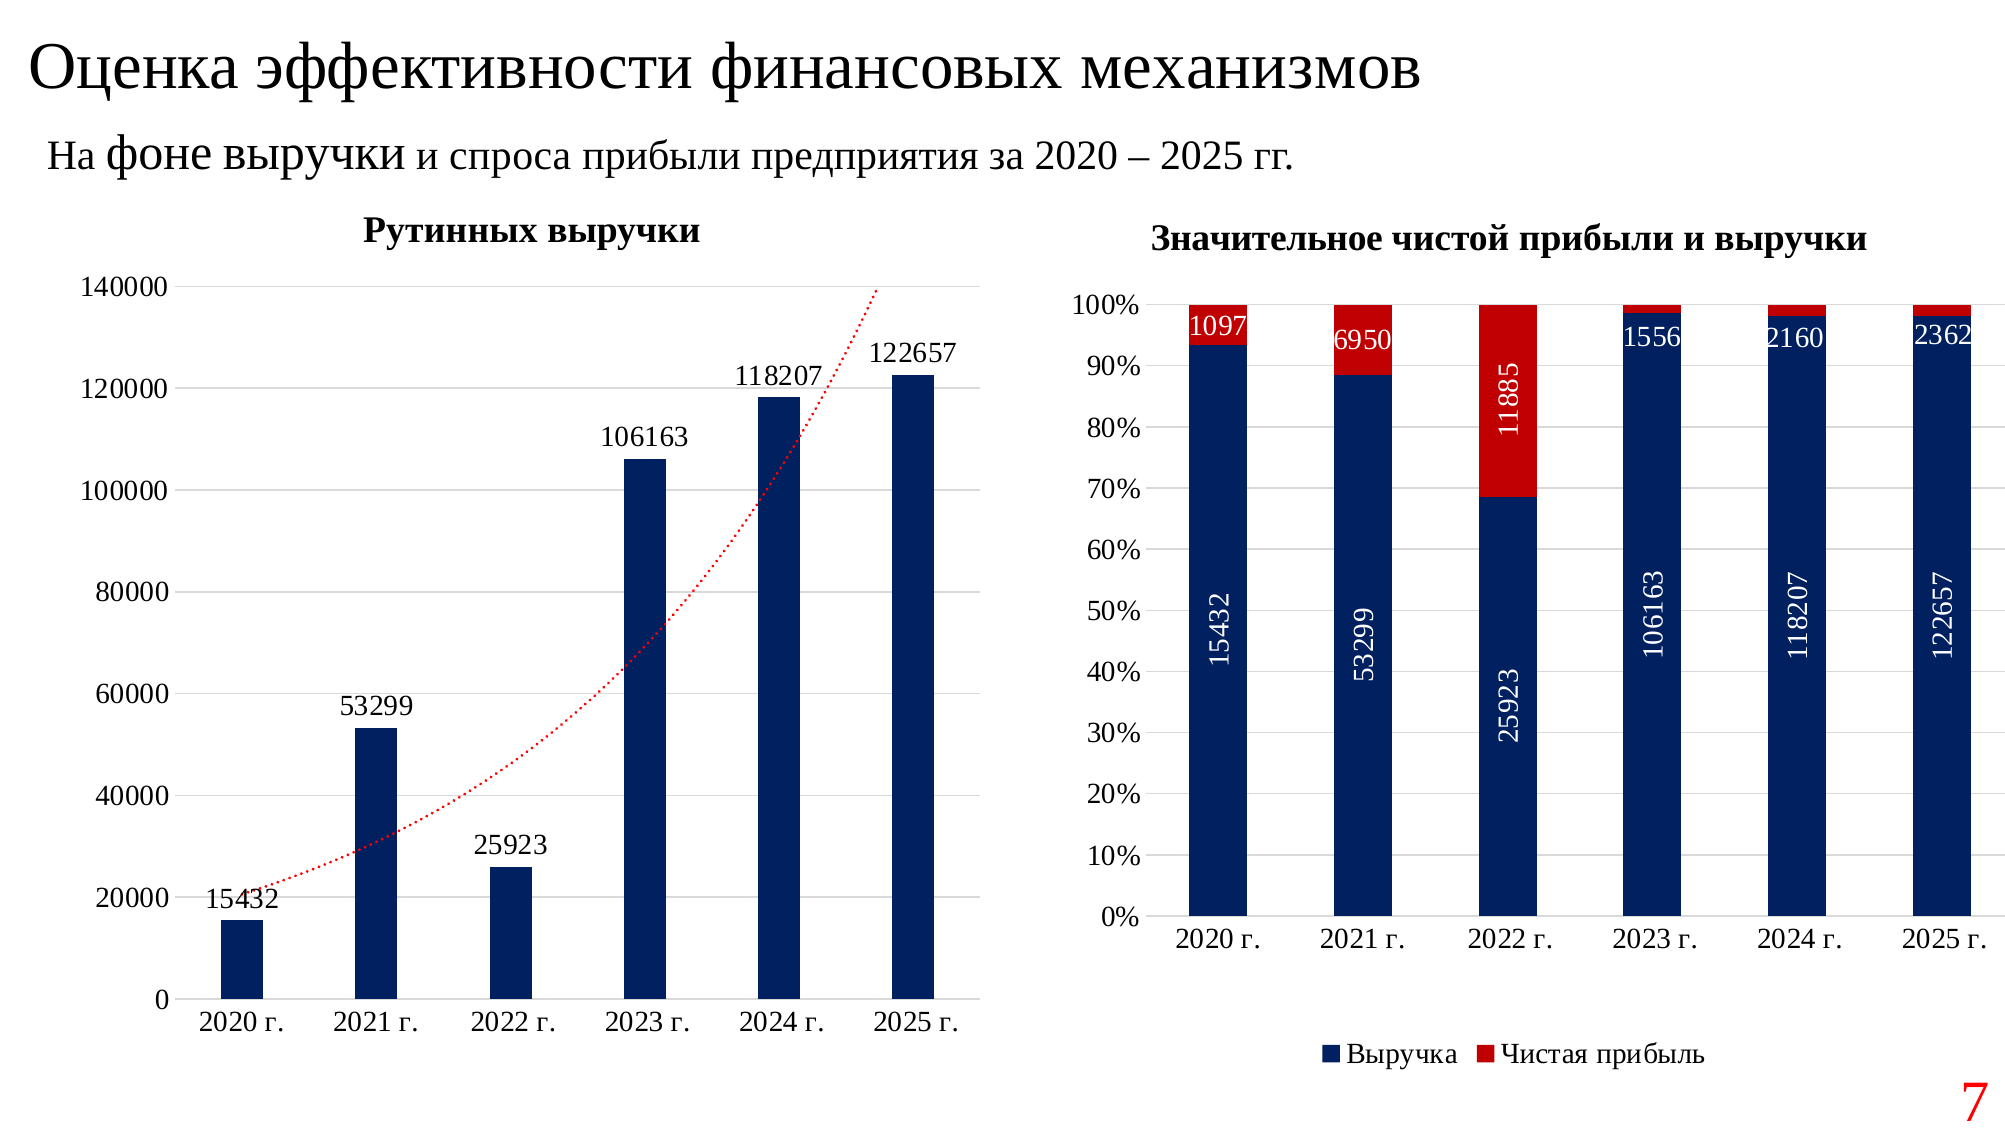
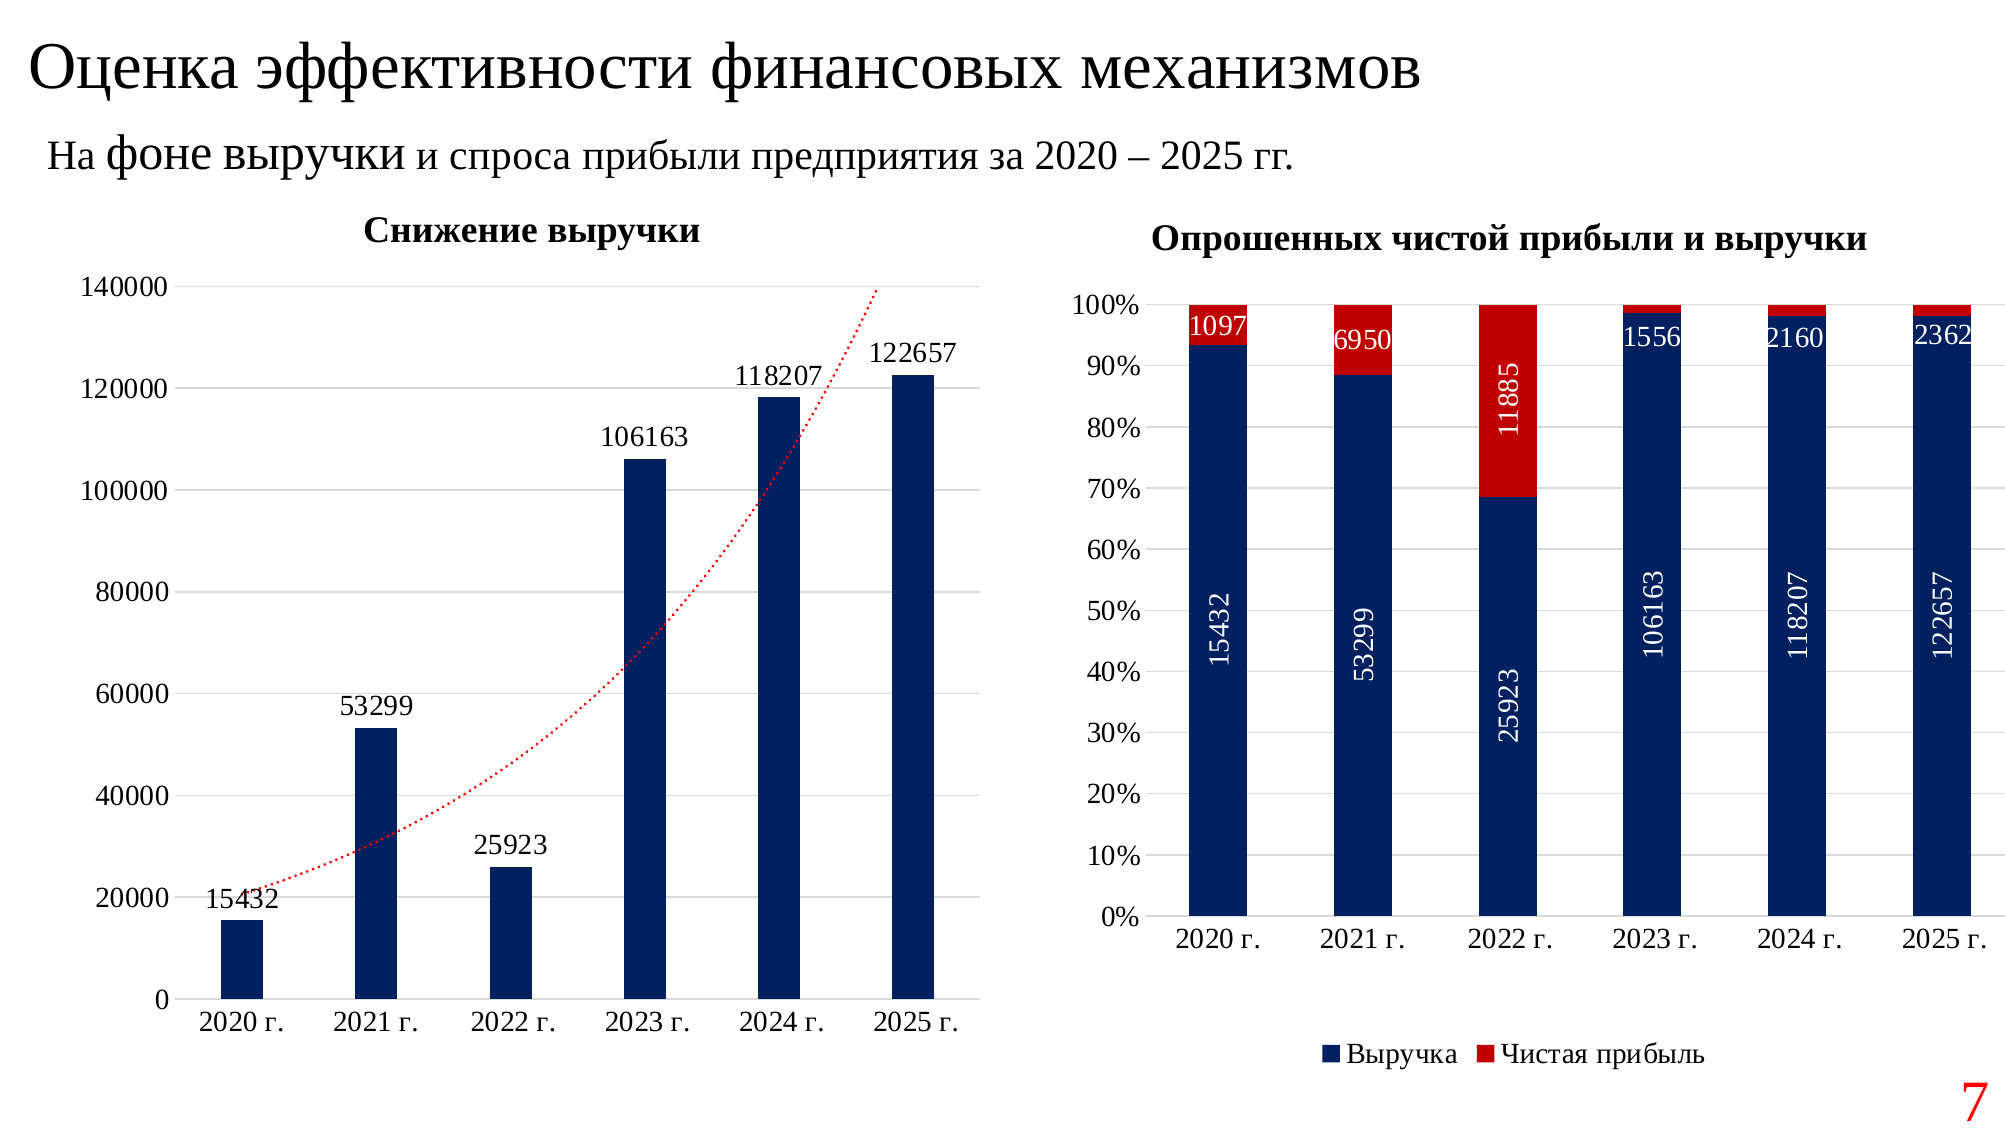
Рутинных: Рутинных -> Снижение (450, 230)
Значительное: Значительное -> Опрошенных (1267, 238)
